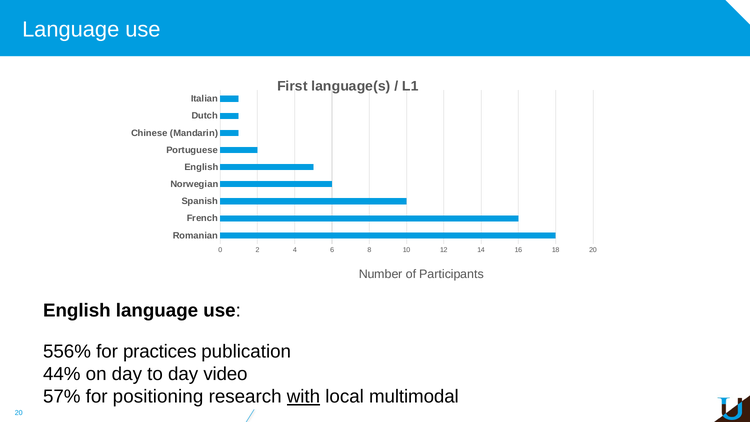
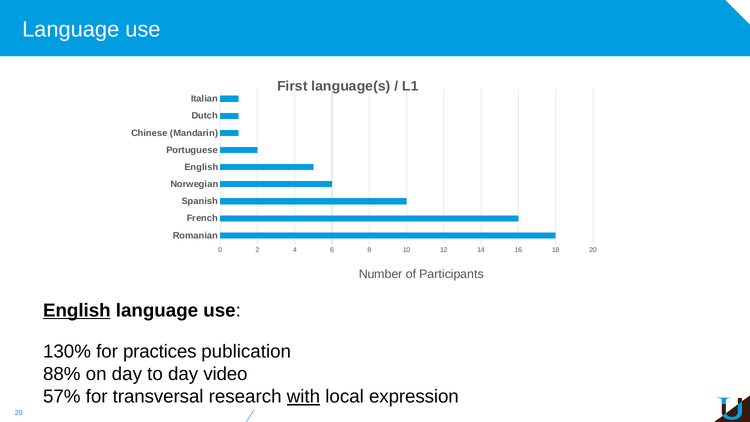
English underline: none -> present (77, 310)
556%: 556% -> 130% (67, 352)
44%: 44% -> 88% (62, 374)
positioning: positioning -> transversal (158, 397)
multimodal: multimodal -> expression (414, 397)
